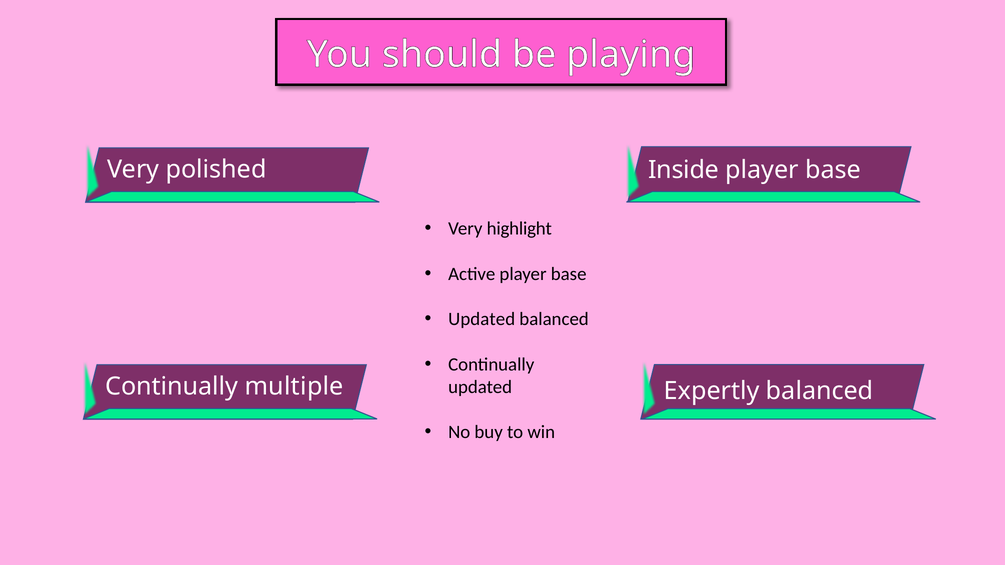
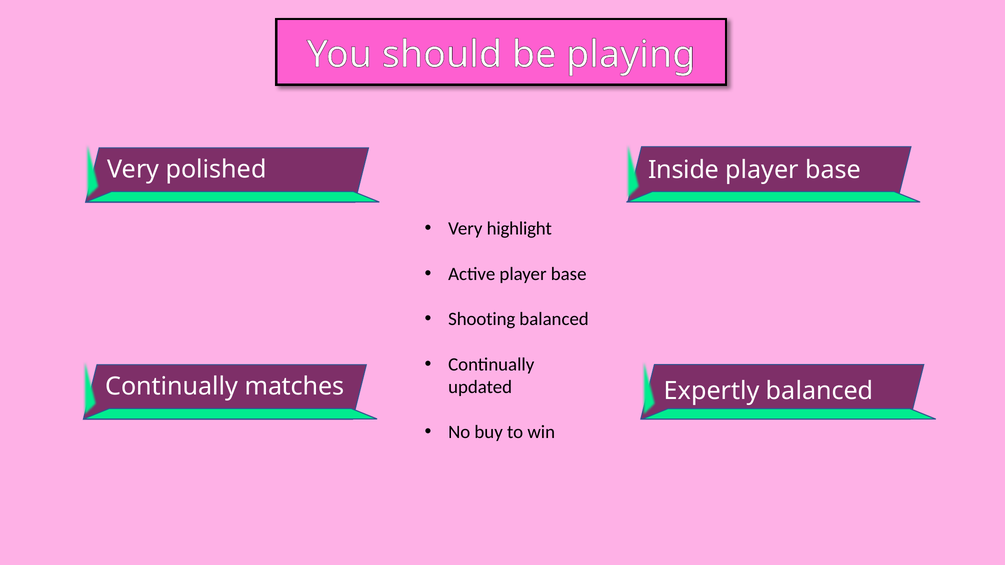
Updated: Updated -> Shooting (482, 319)
multiple: multiple -> matches (294, 387)
